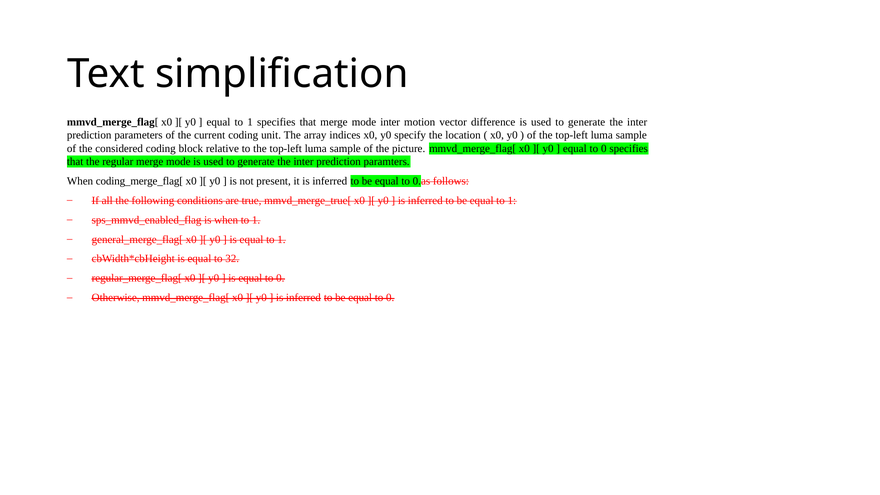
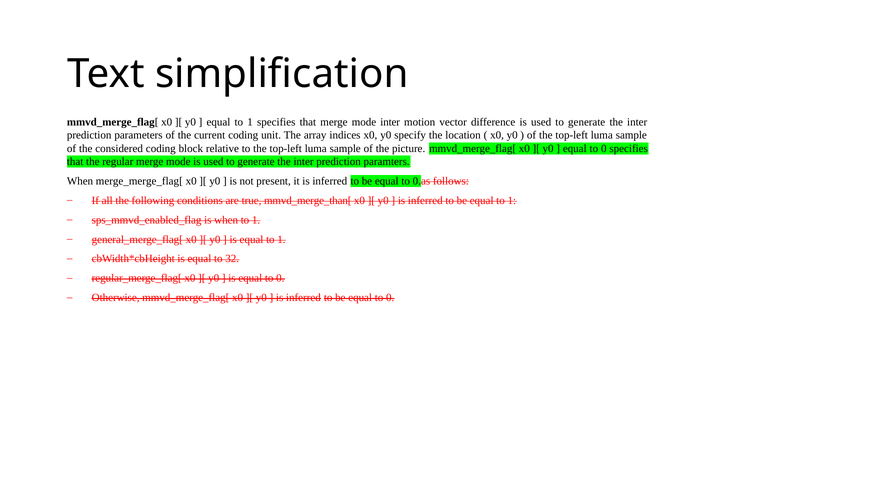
coding_merge_flag[: coding_merge_flag[ -> merge_merge_flag[ (139, 181)
mmvd_merge_true[: mmvd_merge_true[ -> mmvd_merge_than[ (308, 201)
